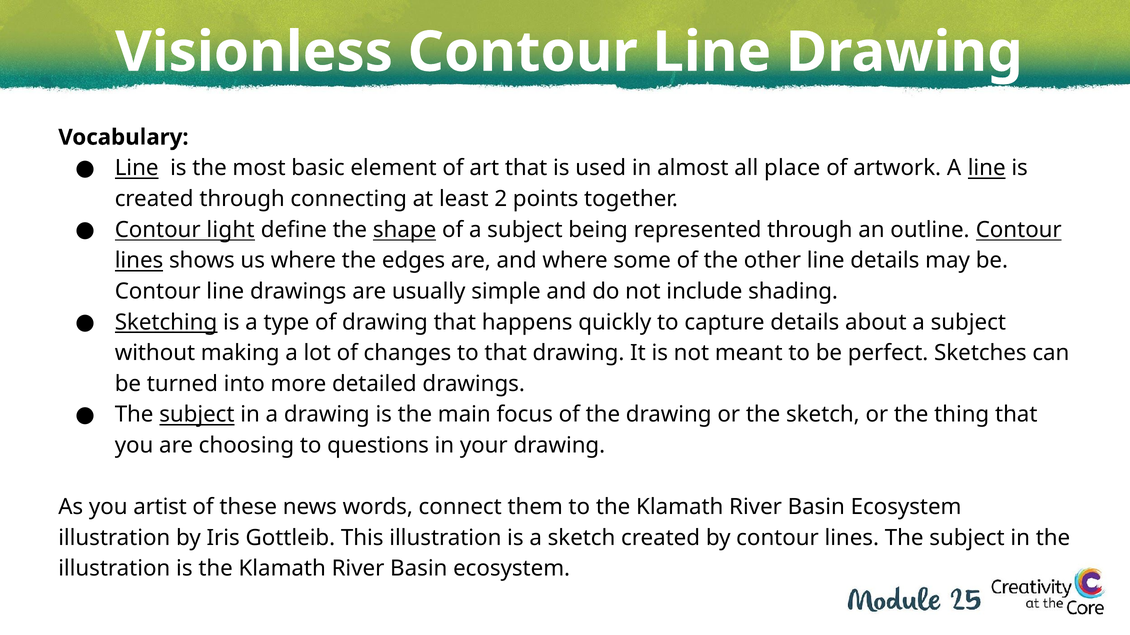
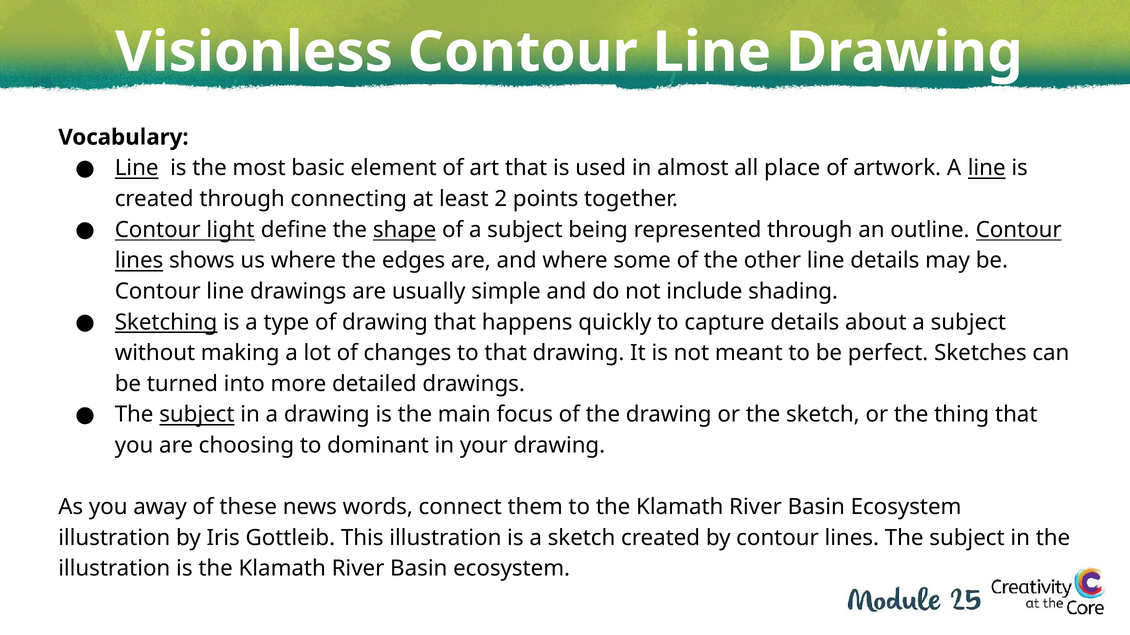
questions: questions -> dominant (378, 446)
artist: artist -> away (160, 507)
